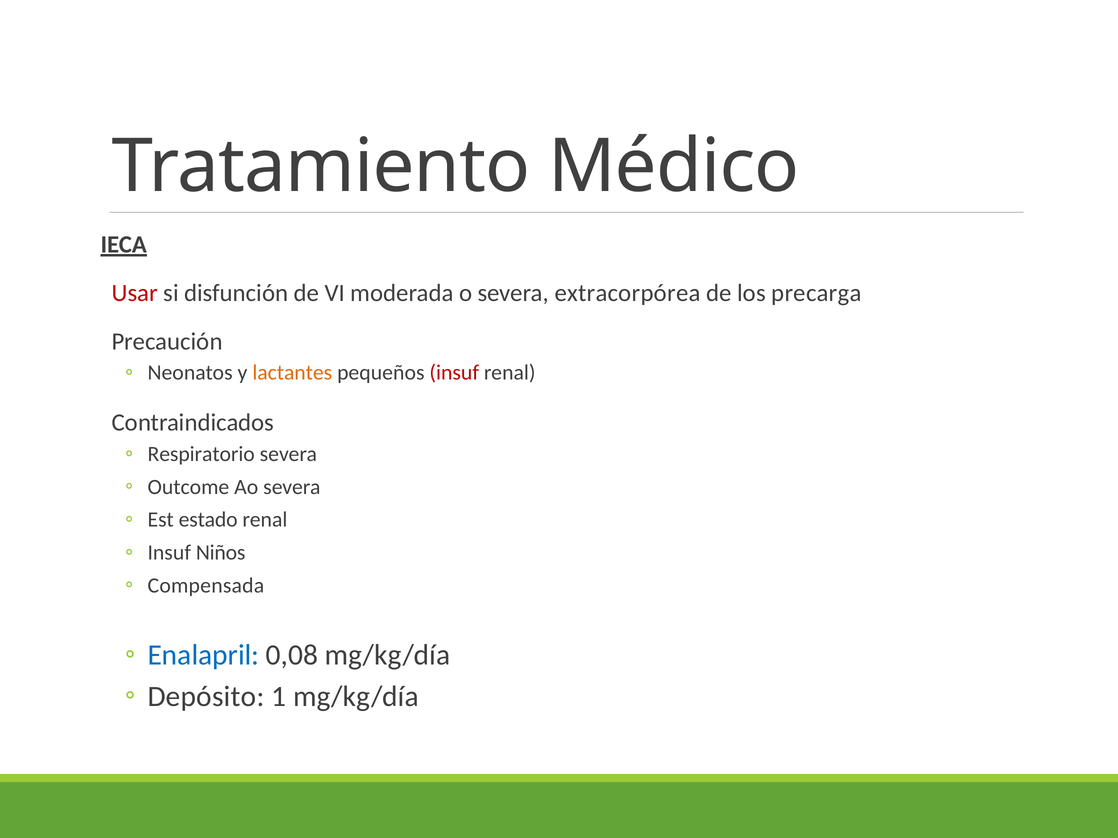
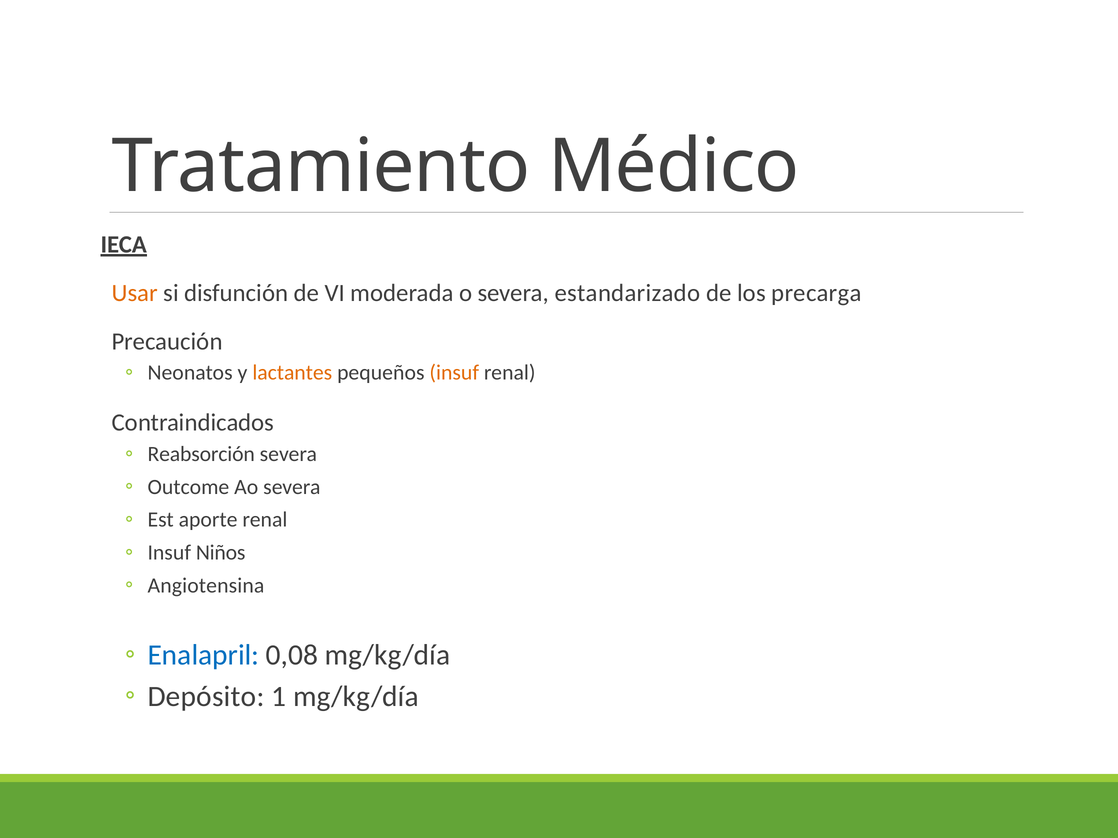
Usar colour: red -> orange (135, 293)
extracorpórea: extracorpórea -> estandarizado (628, 293)
insuf colour: red -> orange (454, 373)
Respiratorio: Respiratorio -> Reabsorción (201, 454)
estado: estado -> aporte (208, 520)
Compensada: Compensada -> Angiotensina (206, 586)
